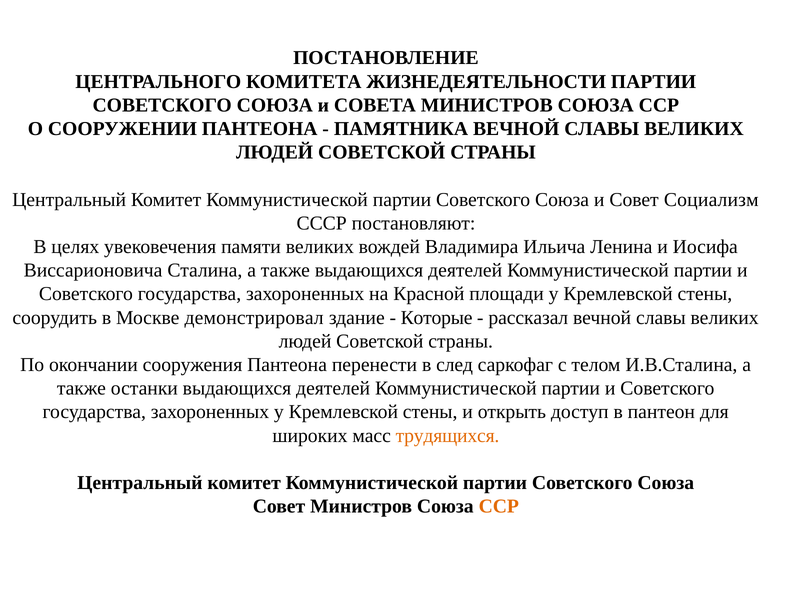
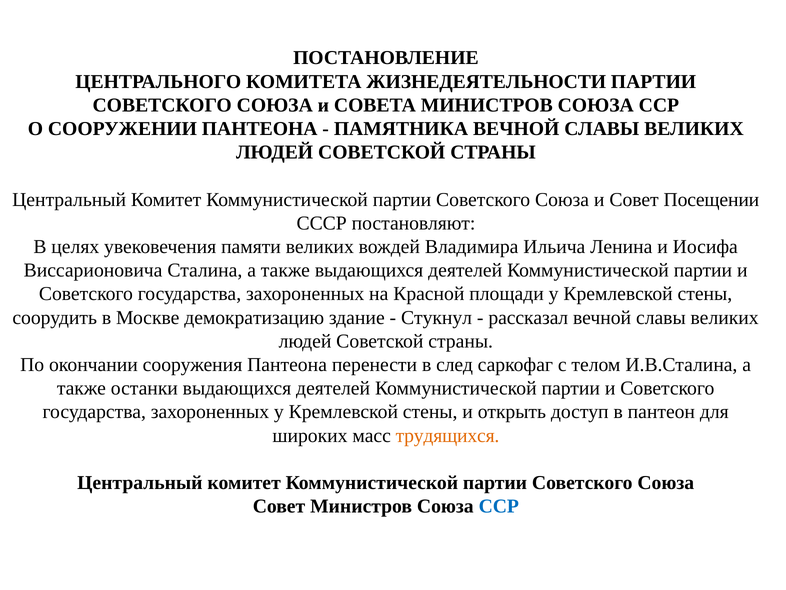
Социализм: Социализм -> Посещении (711, 199)
демонстрировал: демонстрировал -> демократизацию (254, 317)
Которые: Которые -> Стукнул (437, 317)
ССР colour: orange -> blue (499, 506)
